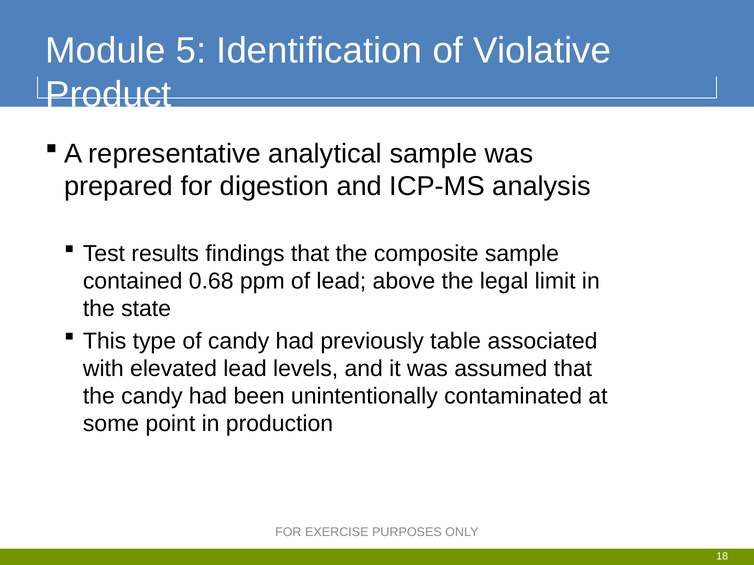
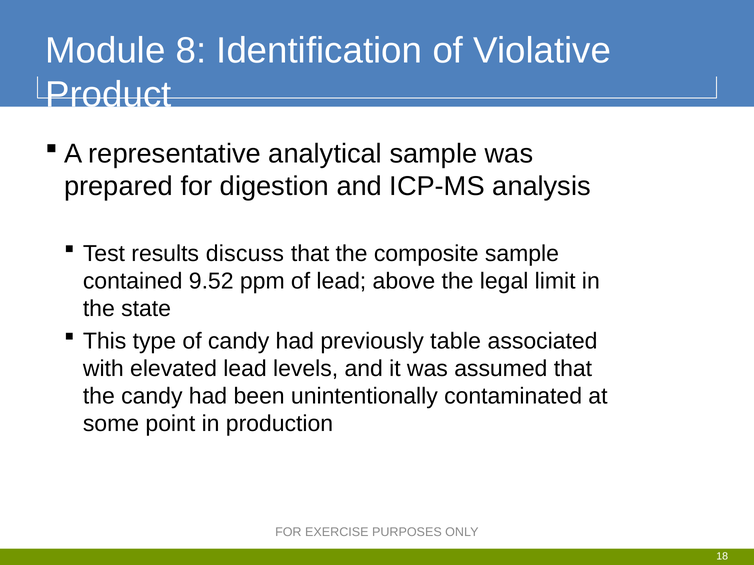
5: 5 -> 8 (191, 51)
findings: findings -> discuss (245, 254)
0.68: 0.68 -> 9.52 (211, 281)
